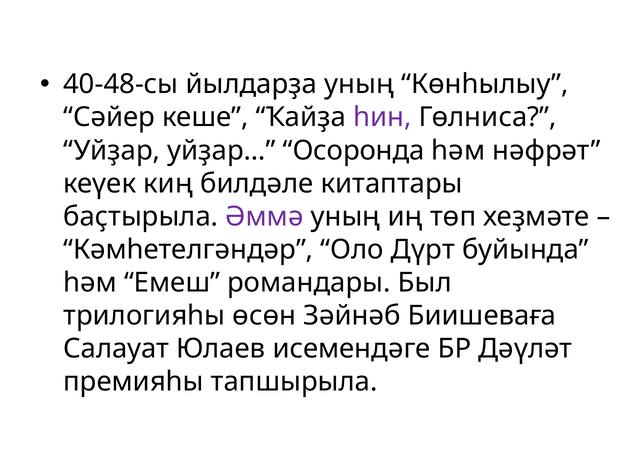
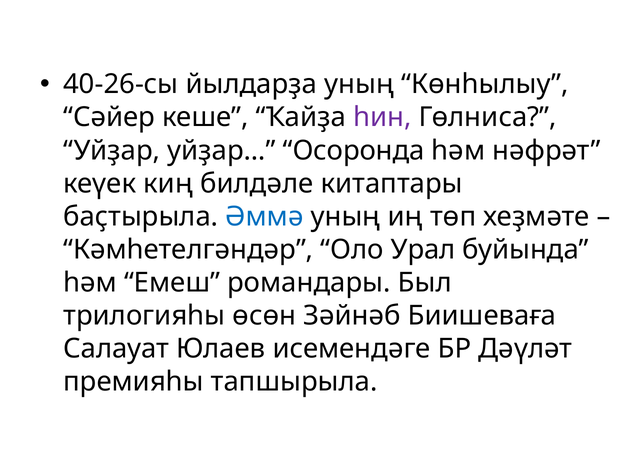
40-48-сы: 40-48-сы -> 40-26-сы (121, 84)
Әммә colour: purple -> blue (265, 217)
Дүрт: Дүрт -> Урал (423, 250)
